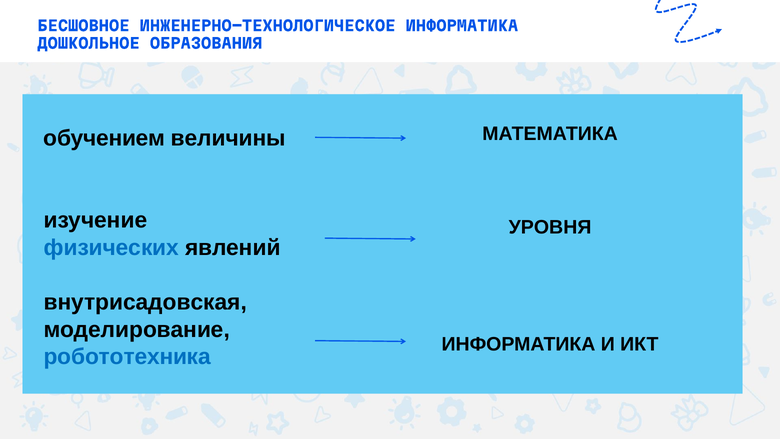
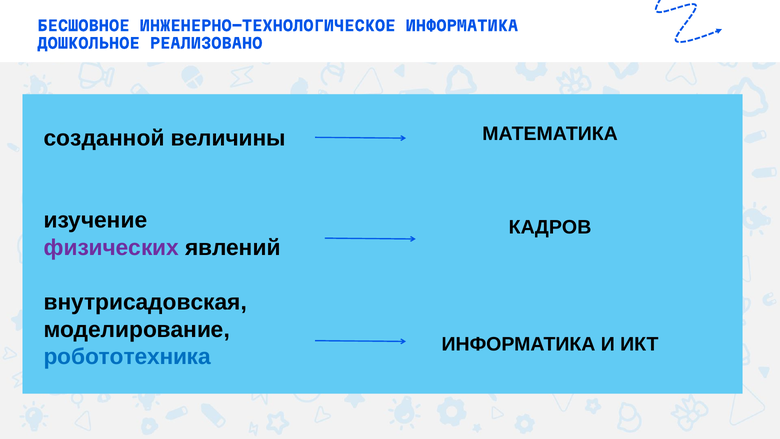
ОБРАЗОВАНИЯ: ОБРАЗОВАНИЯ -> РЕАЛИЗОВАНО (206, 44)
обучением: обучением -> созданной (104, 138)
УРОВНЯ: УРОВНЯ -> КАДРОВ (550, 227)
физических colour: blue -> purple (111, 247)
